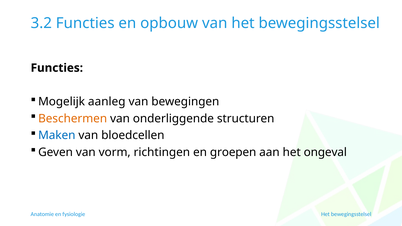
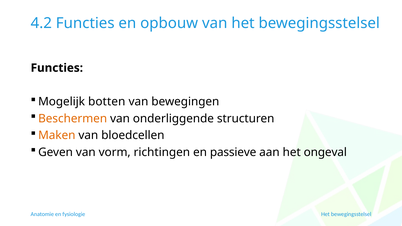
3.2: 3.2 -> 4.2 (41, 23)
aanleg: aanleg -> botten (107, 102)
Maken colour: blue -> orange (57, 135)
groepen: groepen -> passieve (233, 152)
